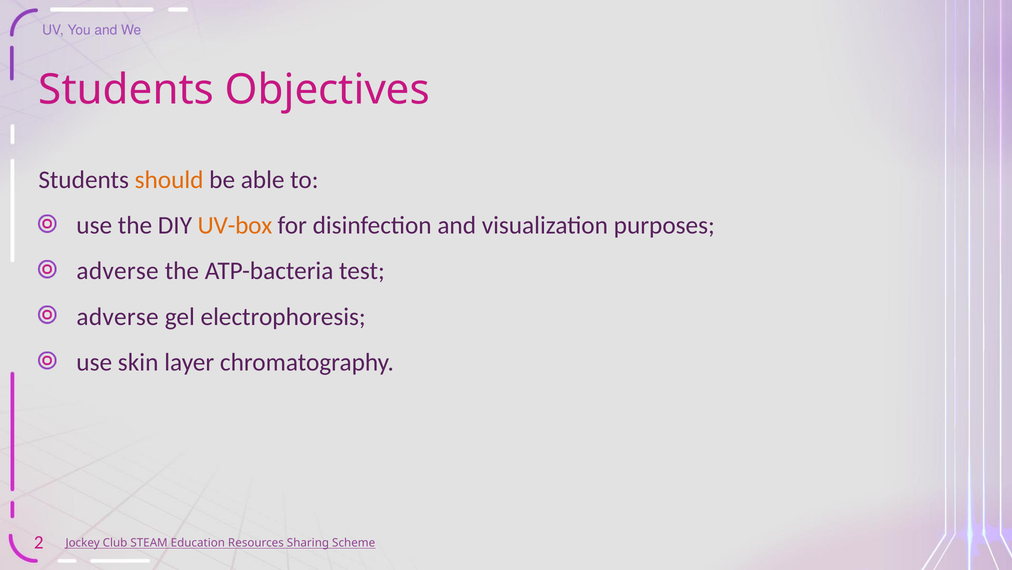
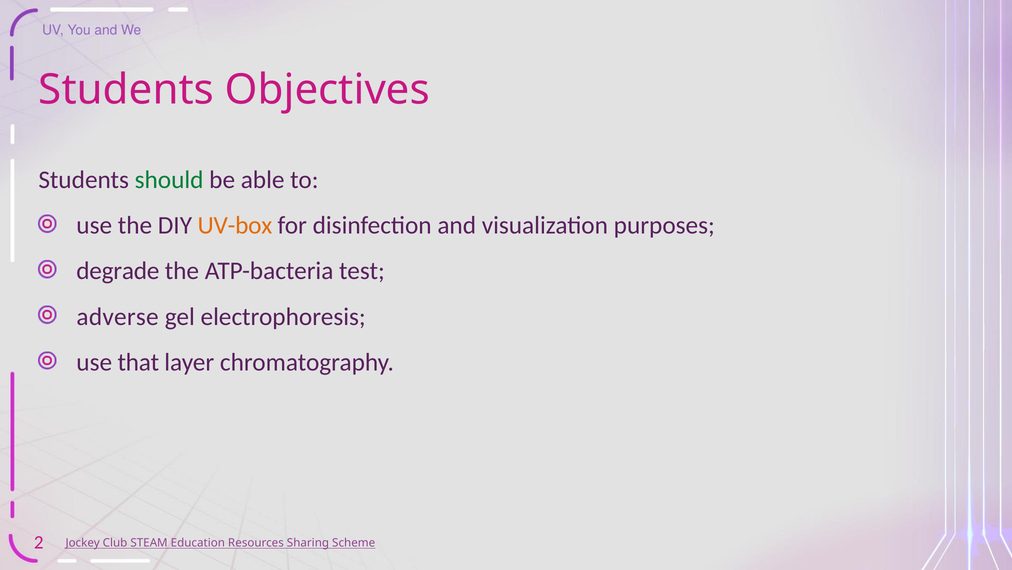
should colour: orange -> green (169, 180)
adverse: adverse -> degrade (118, 271)
skin: skin -> that (138, 362)
